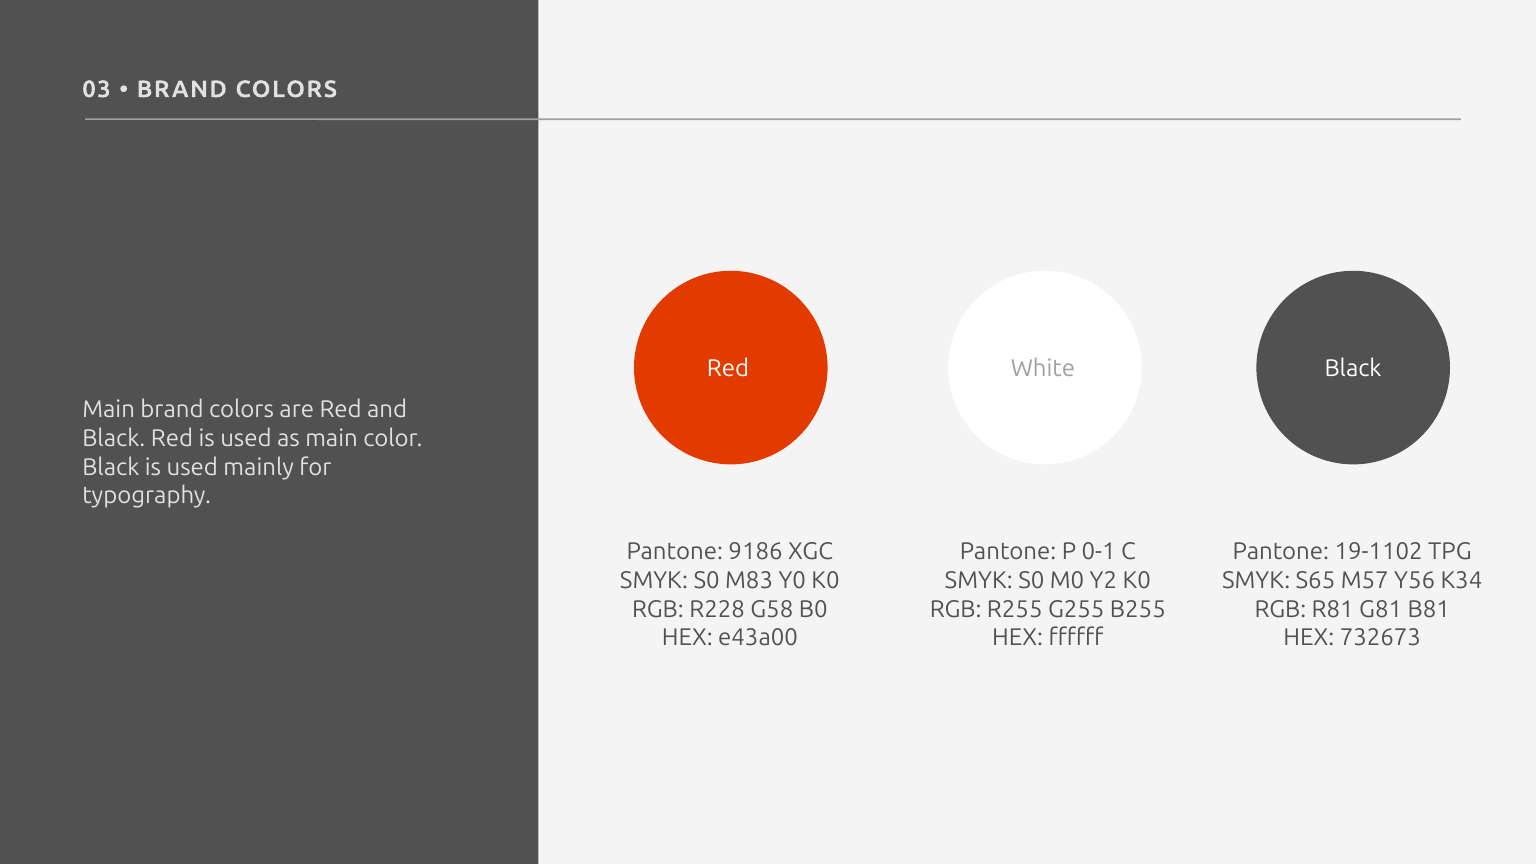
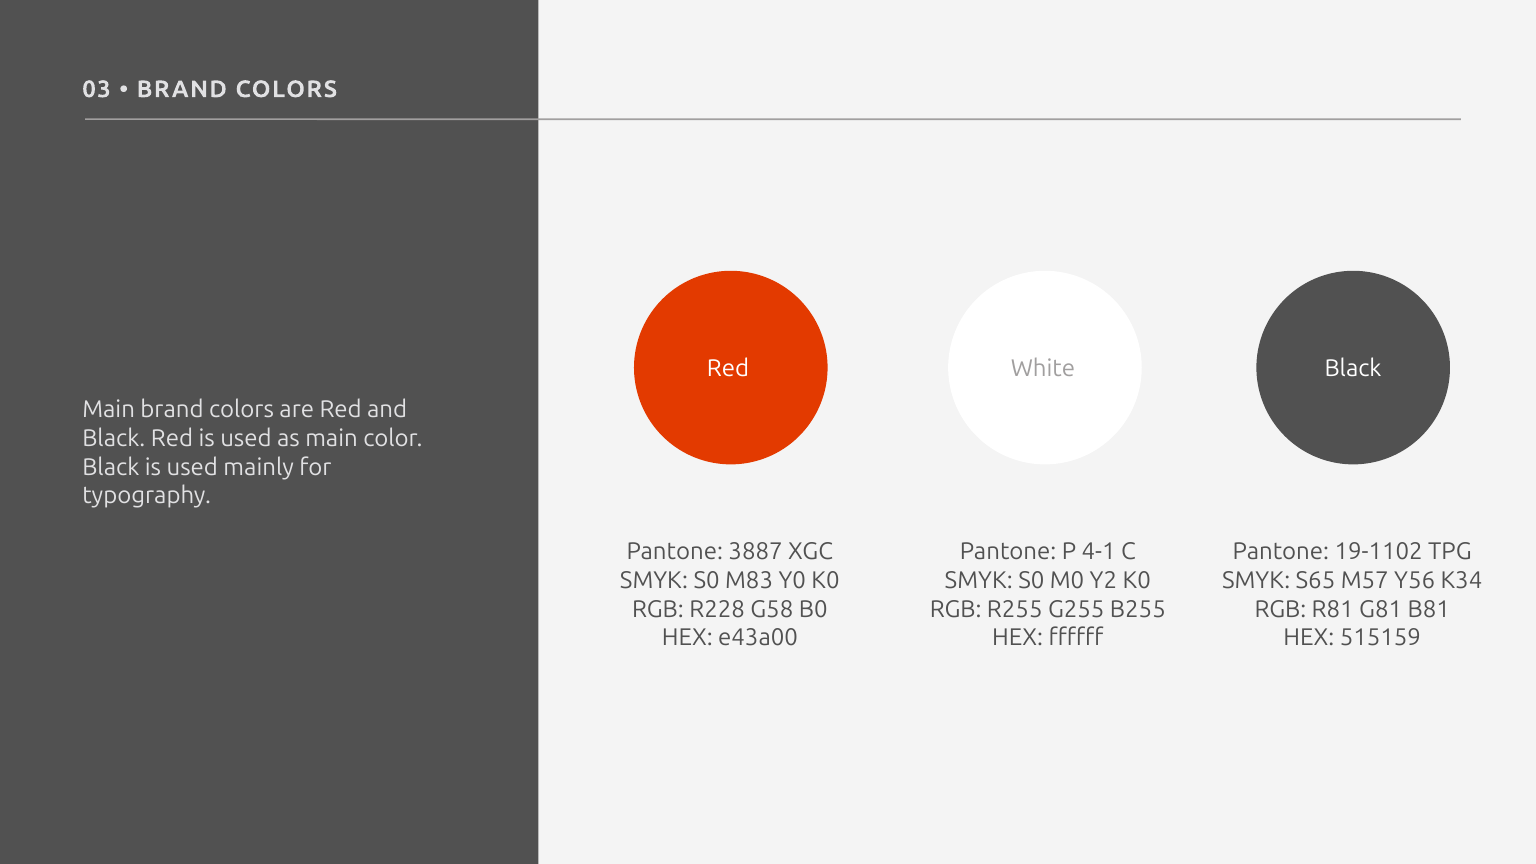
9186: 9186 -> 3887 (756, 552)
0-1: 0-1 -> 4-1 (1099, 552)
732673: 732673 -> 515159 (1380, 638)
